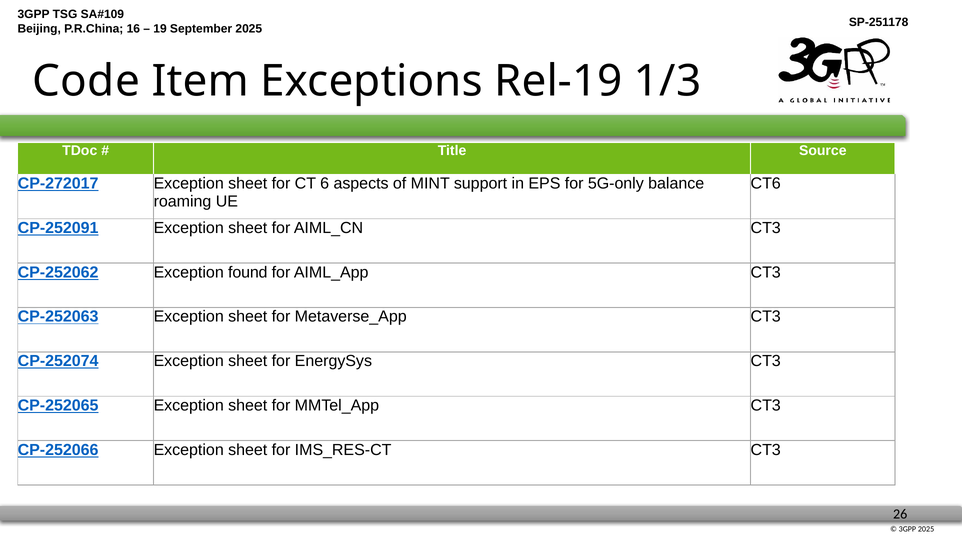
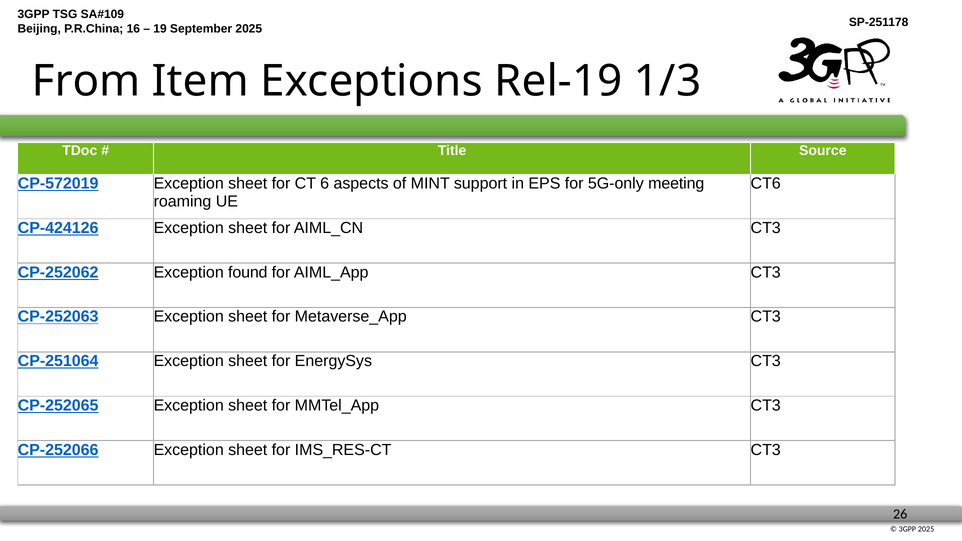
Code: Code -> From (86, 81)
CP-272017: CP-272017 -> CP-572019 (58, 184)
balance: balance -> meeting (676, 184)
CP-252091: CP-252091 -> CP-424126 (58, 228)
CP-252074: CP-252074 -> CP-251064 (58, 361)
